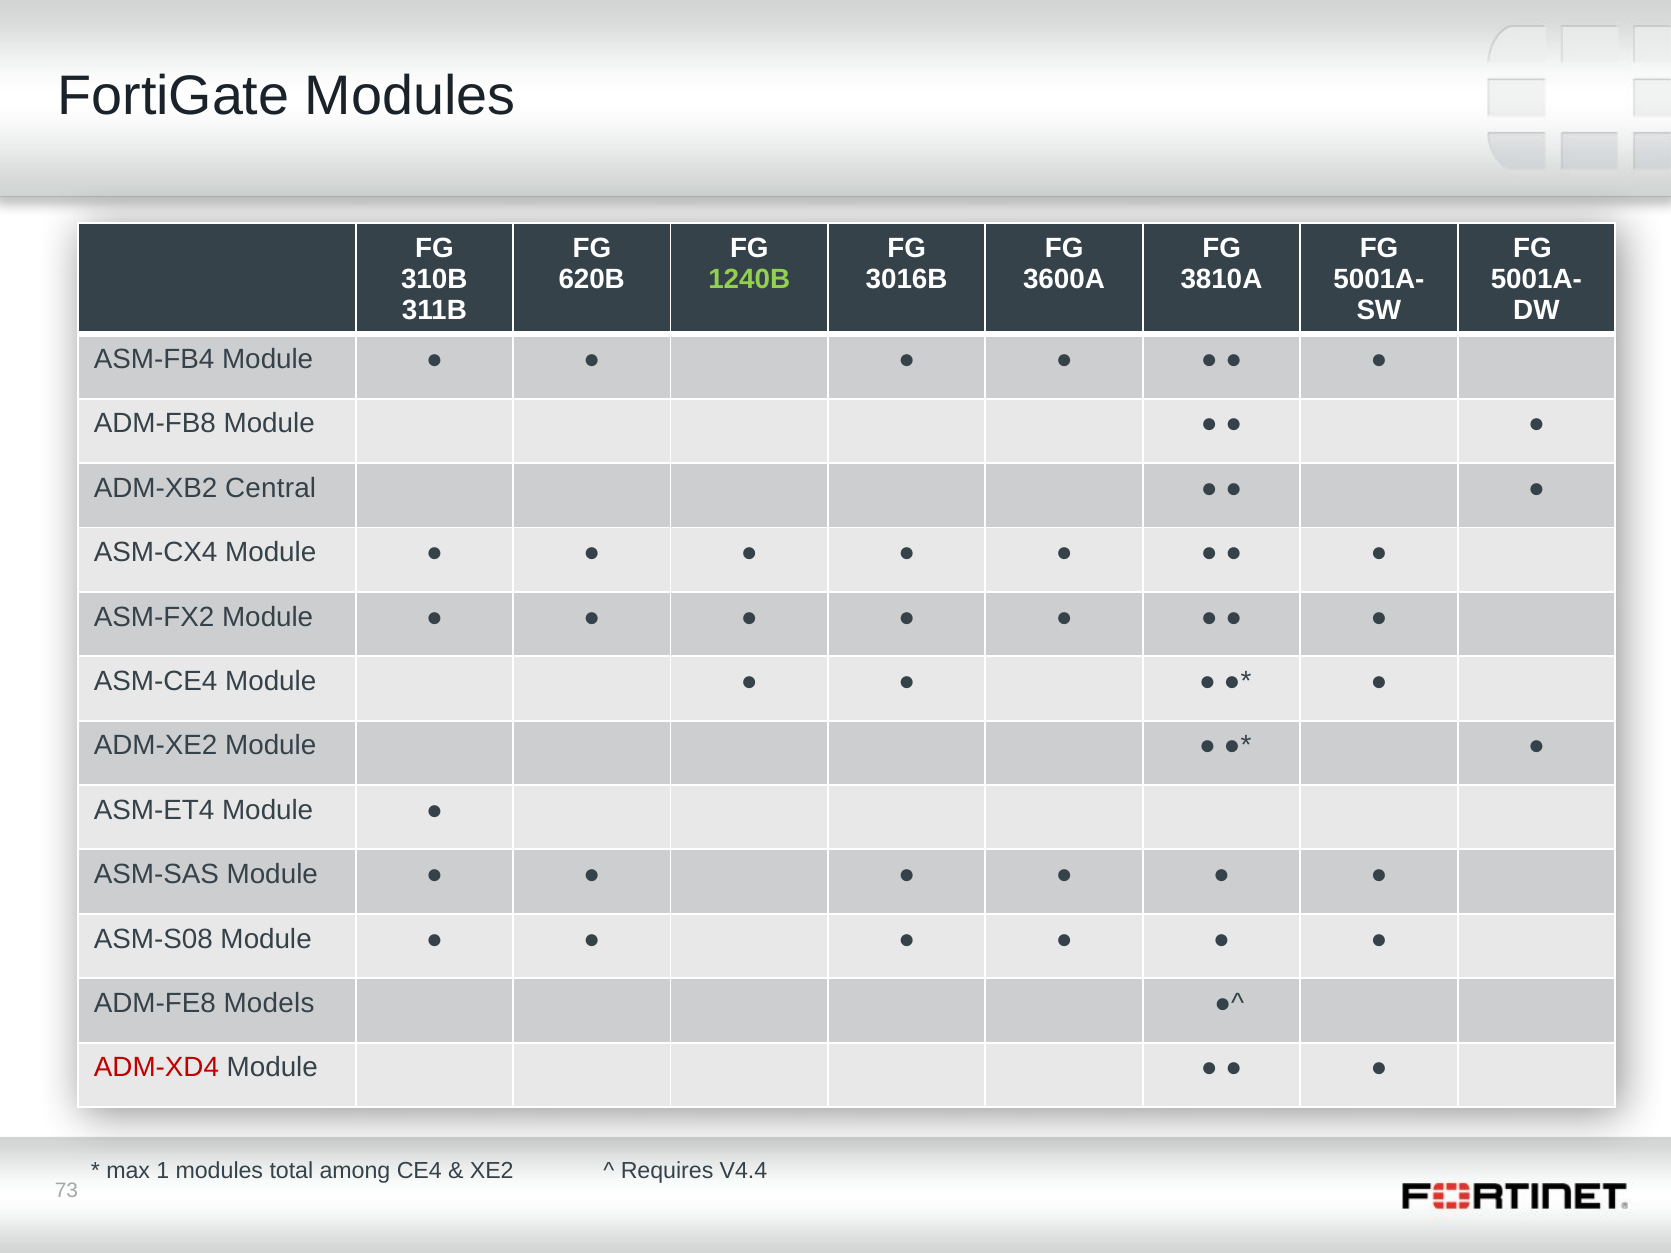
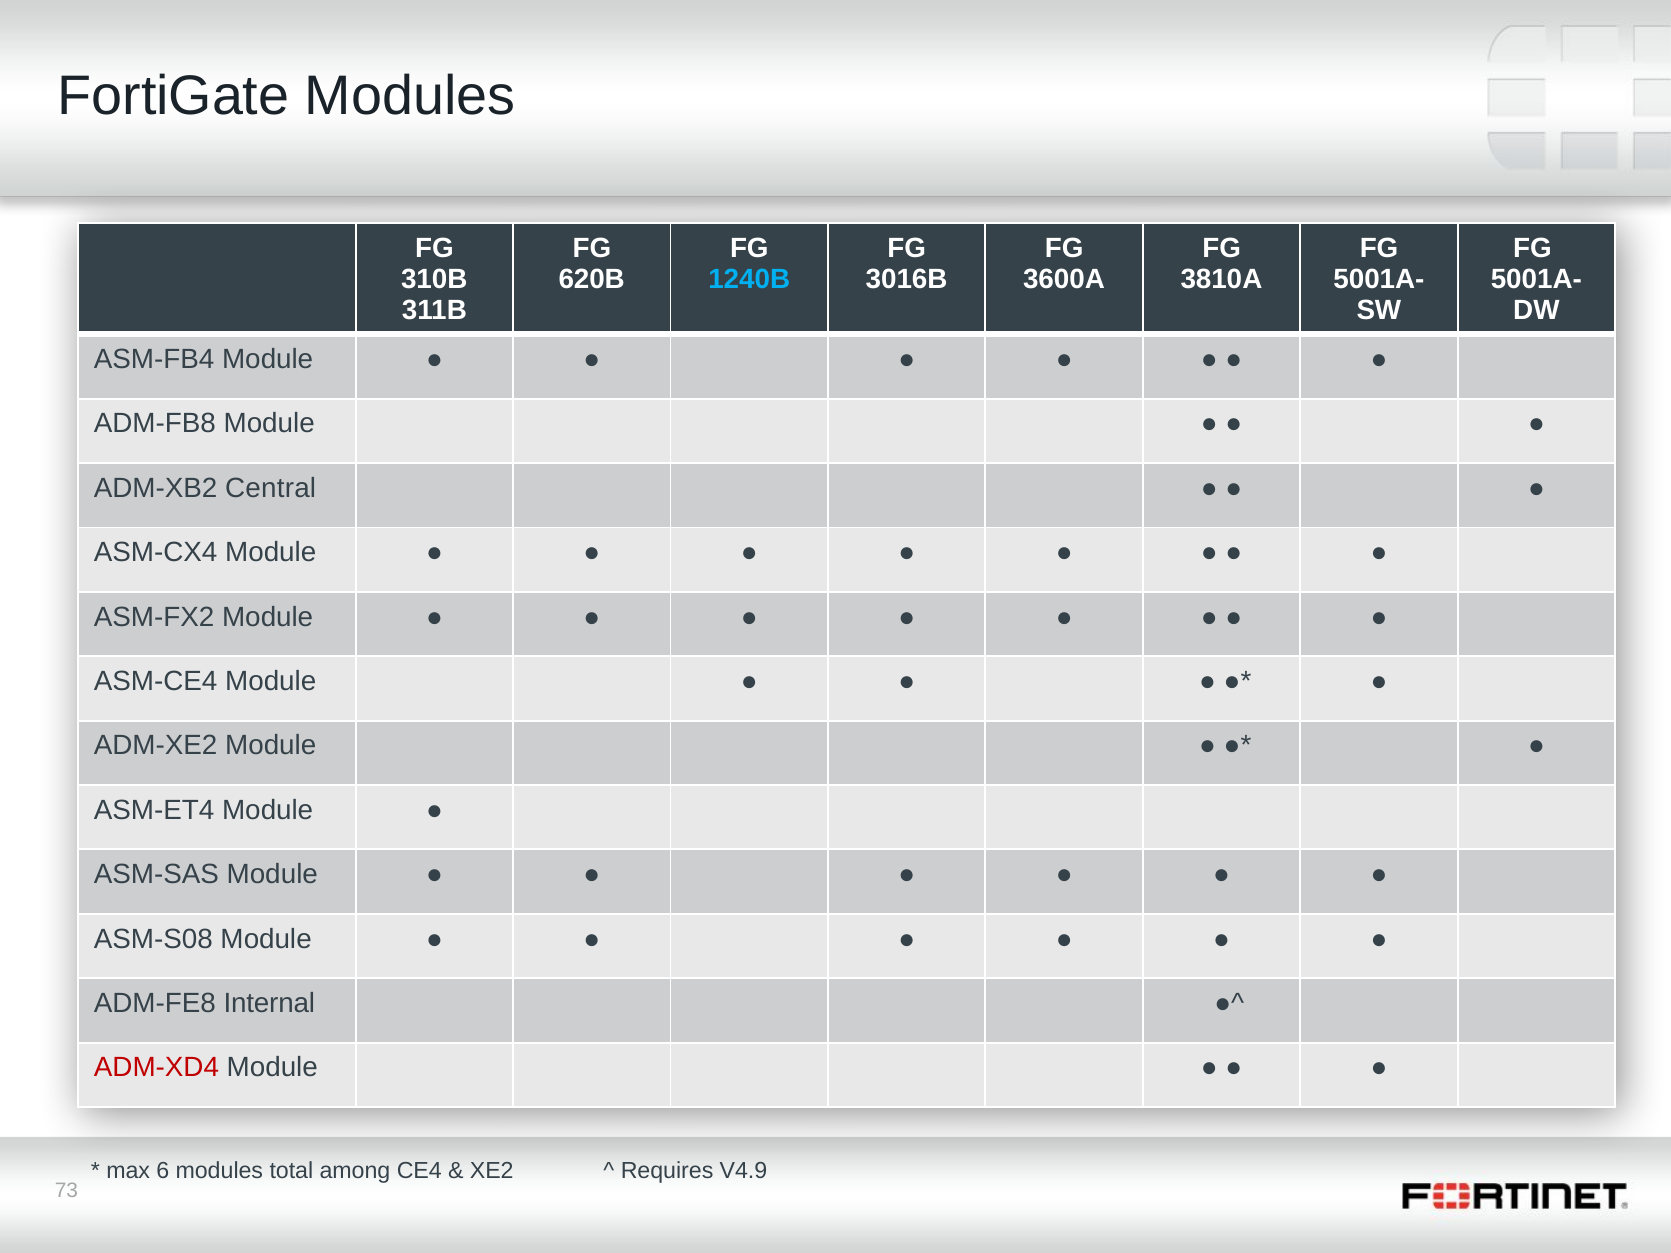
1240B colour: light green -> light blue (749, 279)
Models: Models -> Internal (269, 1004)
1: 1 -> 6 (163, 1171)
V4.4: V4.4 -> V4.9 (743, 1171)
